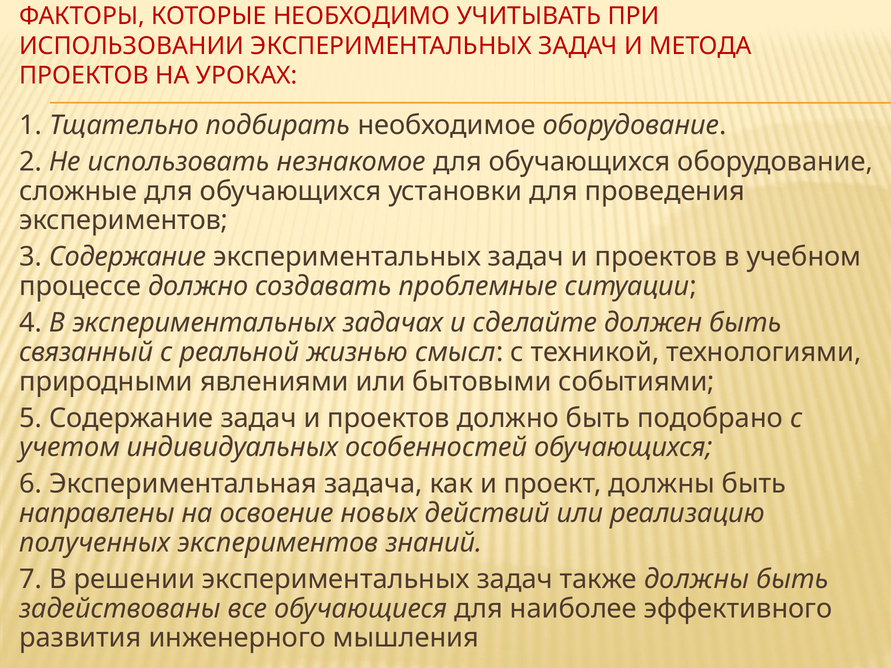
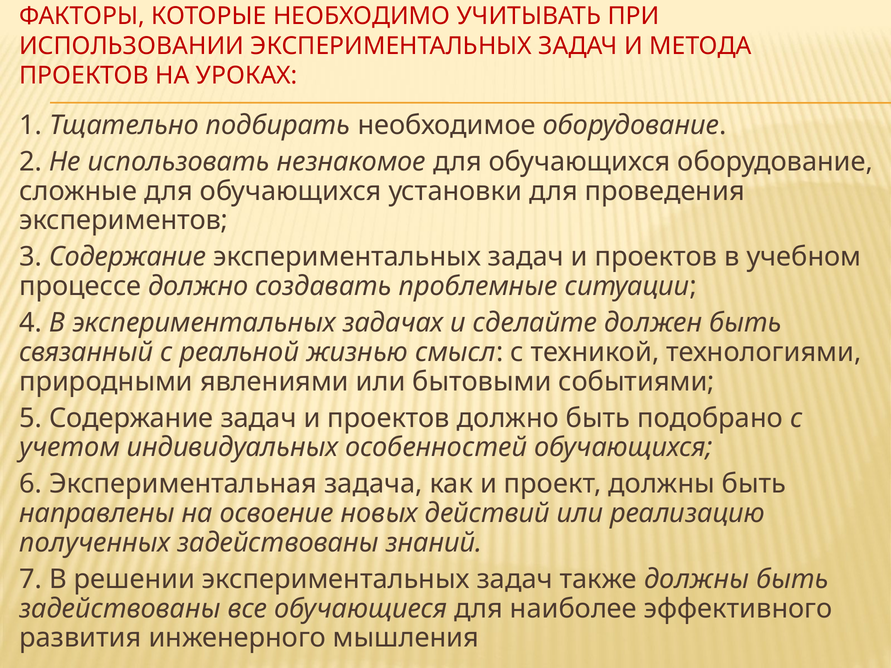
полученных экспериментов: экспериментов -> задействованы (278, 543)
